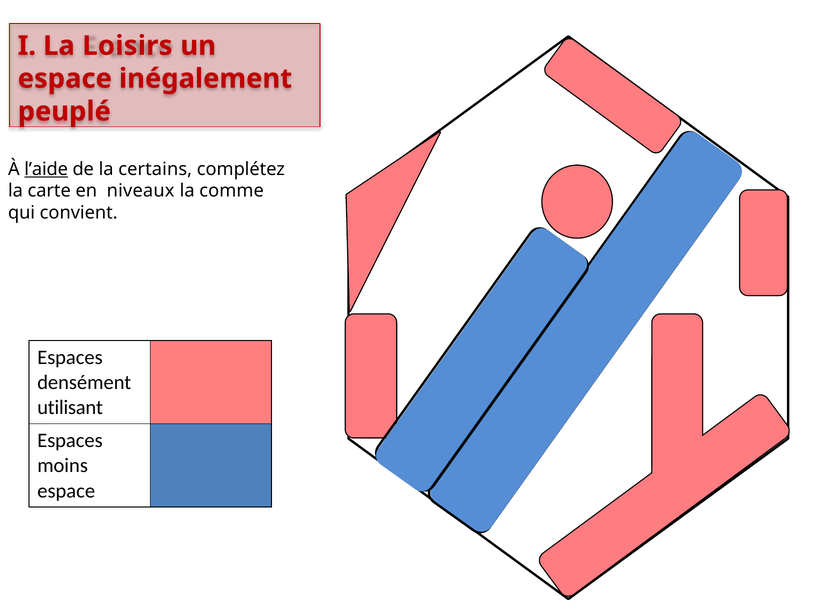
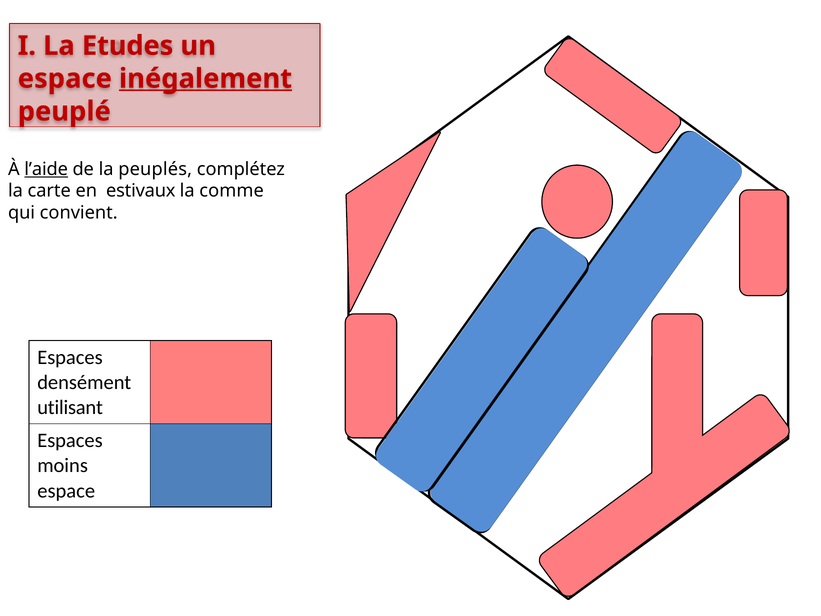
Loisirs: Loisirs -> Etudes (128, 46)
inégalement underline: none -> present (206, 79)
certains: certains -> peuplés (155, 169)
niveaux: niveaux -> estivaux (141, 191)
